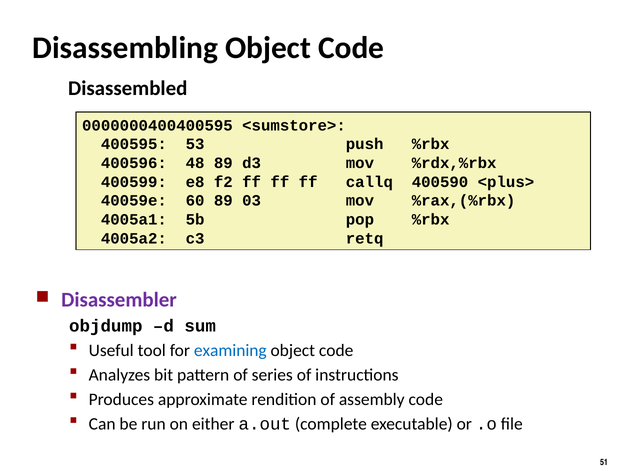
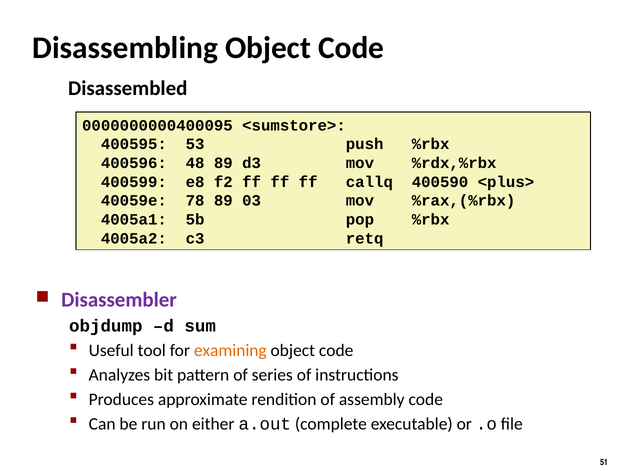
0000000400400595: 0000000400400595 -> 0000000000400095 (157, 125)
60: 60 -> 78 (195, 201)
examining colour: blue -> orange (230, 350)
